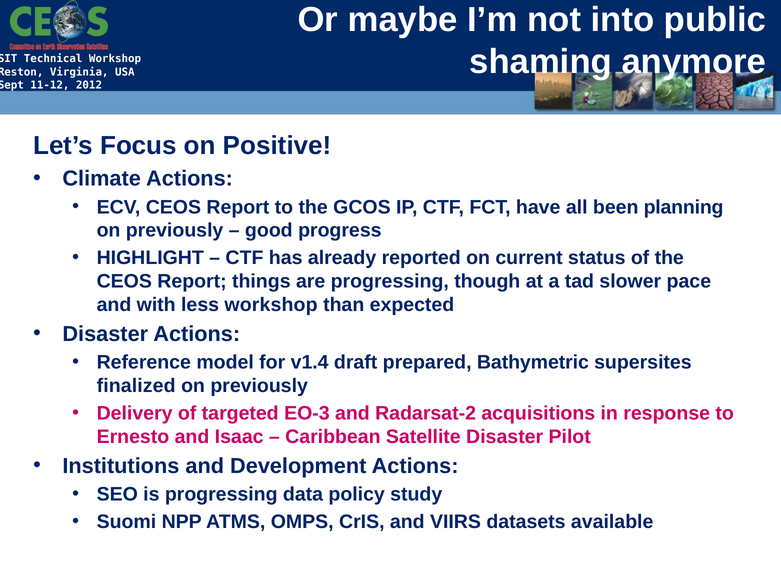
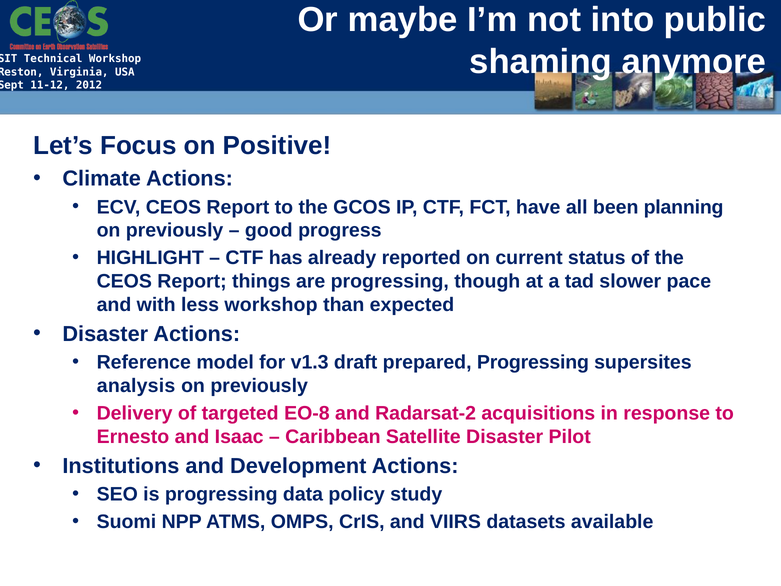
v1.4: v1.4 -> v1.3 (310, 362)
prepared Bathymetric: Bathymetric -> Progressing (533, 362)
finalized: finalized -> analysis (136, 386)
EO-3: EO-3 -> EO-8 (307, 413)
